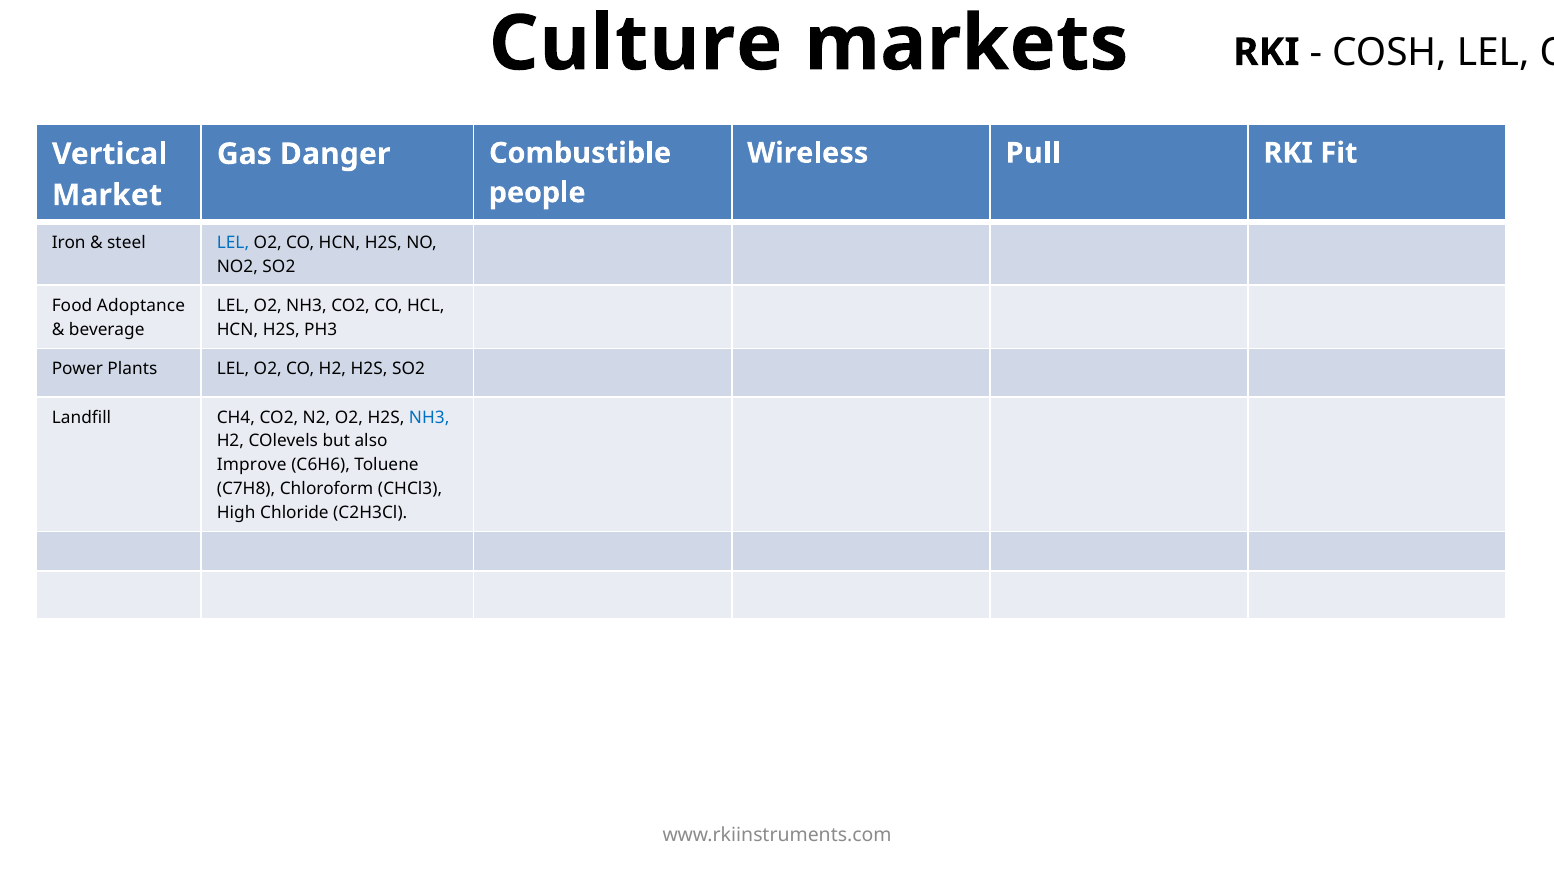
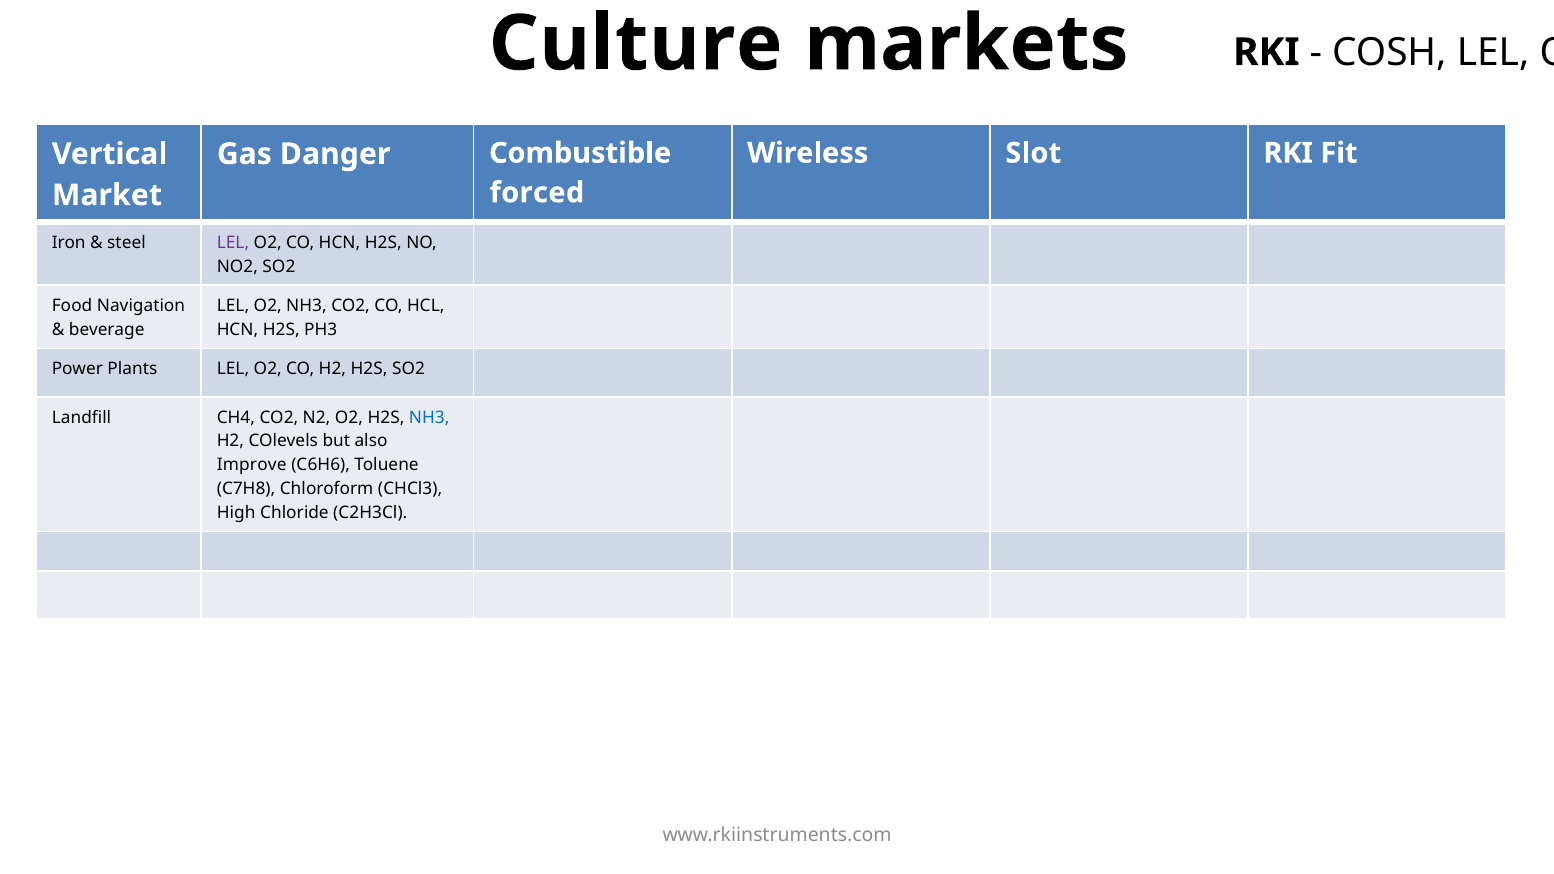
Pull: Pull -> Slot (1033, 153)
people: people -> forced (537, 193)
LEL colour: blue -> purple (233, 243)
Adoptance: Adoptance -> Navigation (141, 306)
